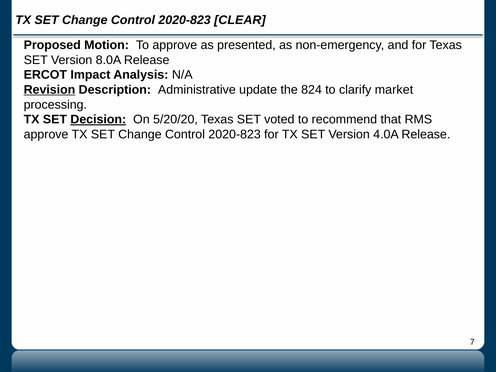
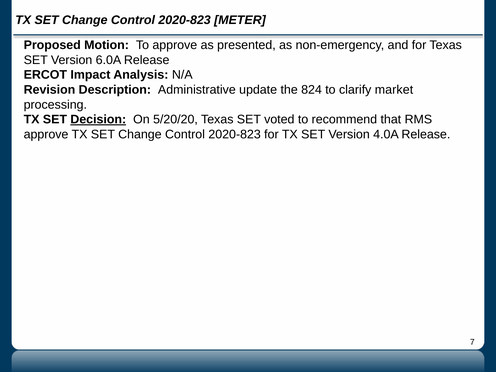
CLEAR: CLEAR -> METER (240, 20)
8.0A: 8.0A -> 6.0A (108, 60)
Revision underline: present -> none (49, 90)
